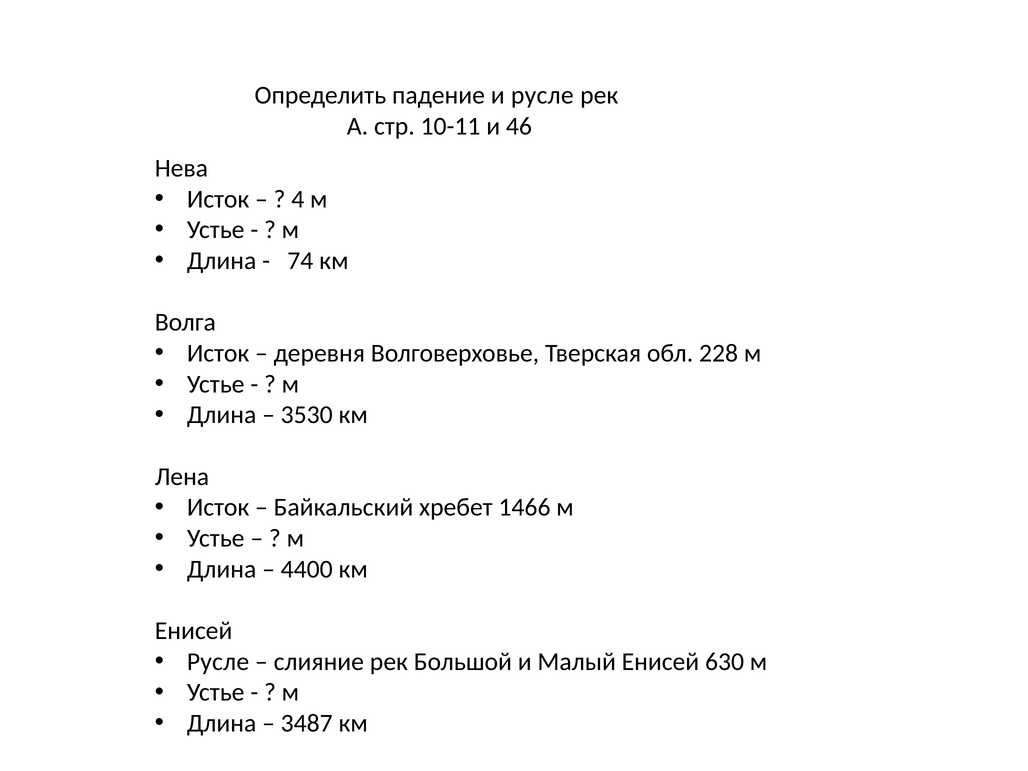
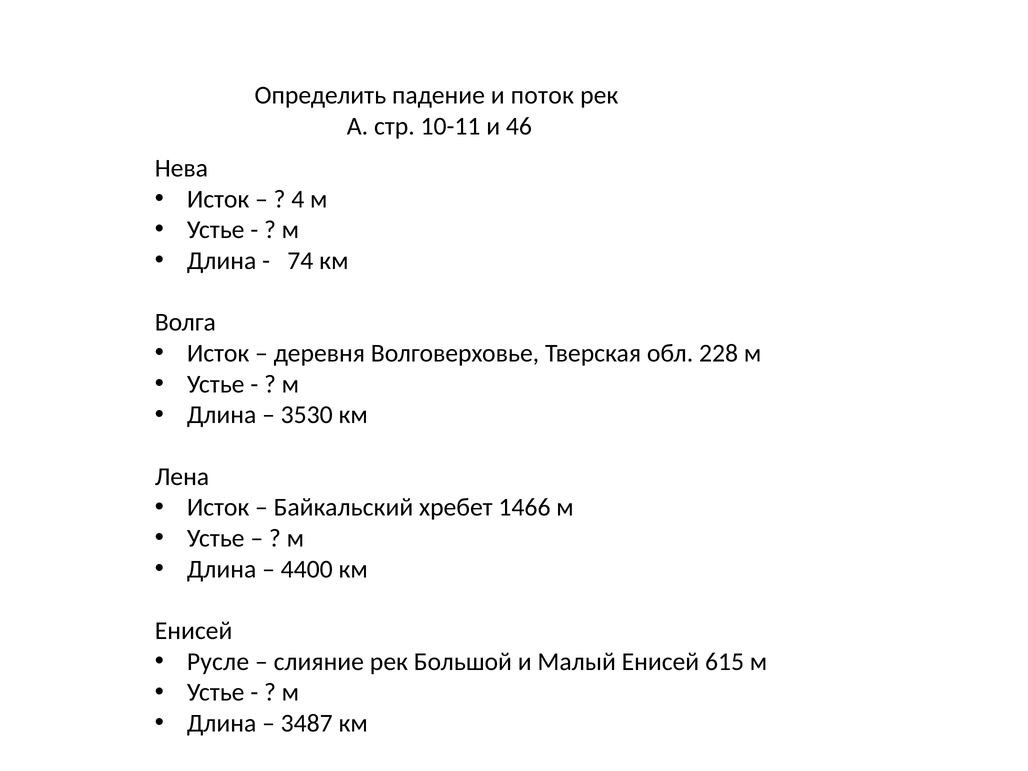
и русле: русле -> поток (542, 95)
630: 630 -> 615 (725, 662)
